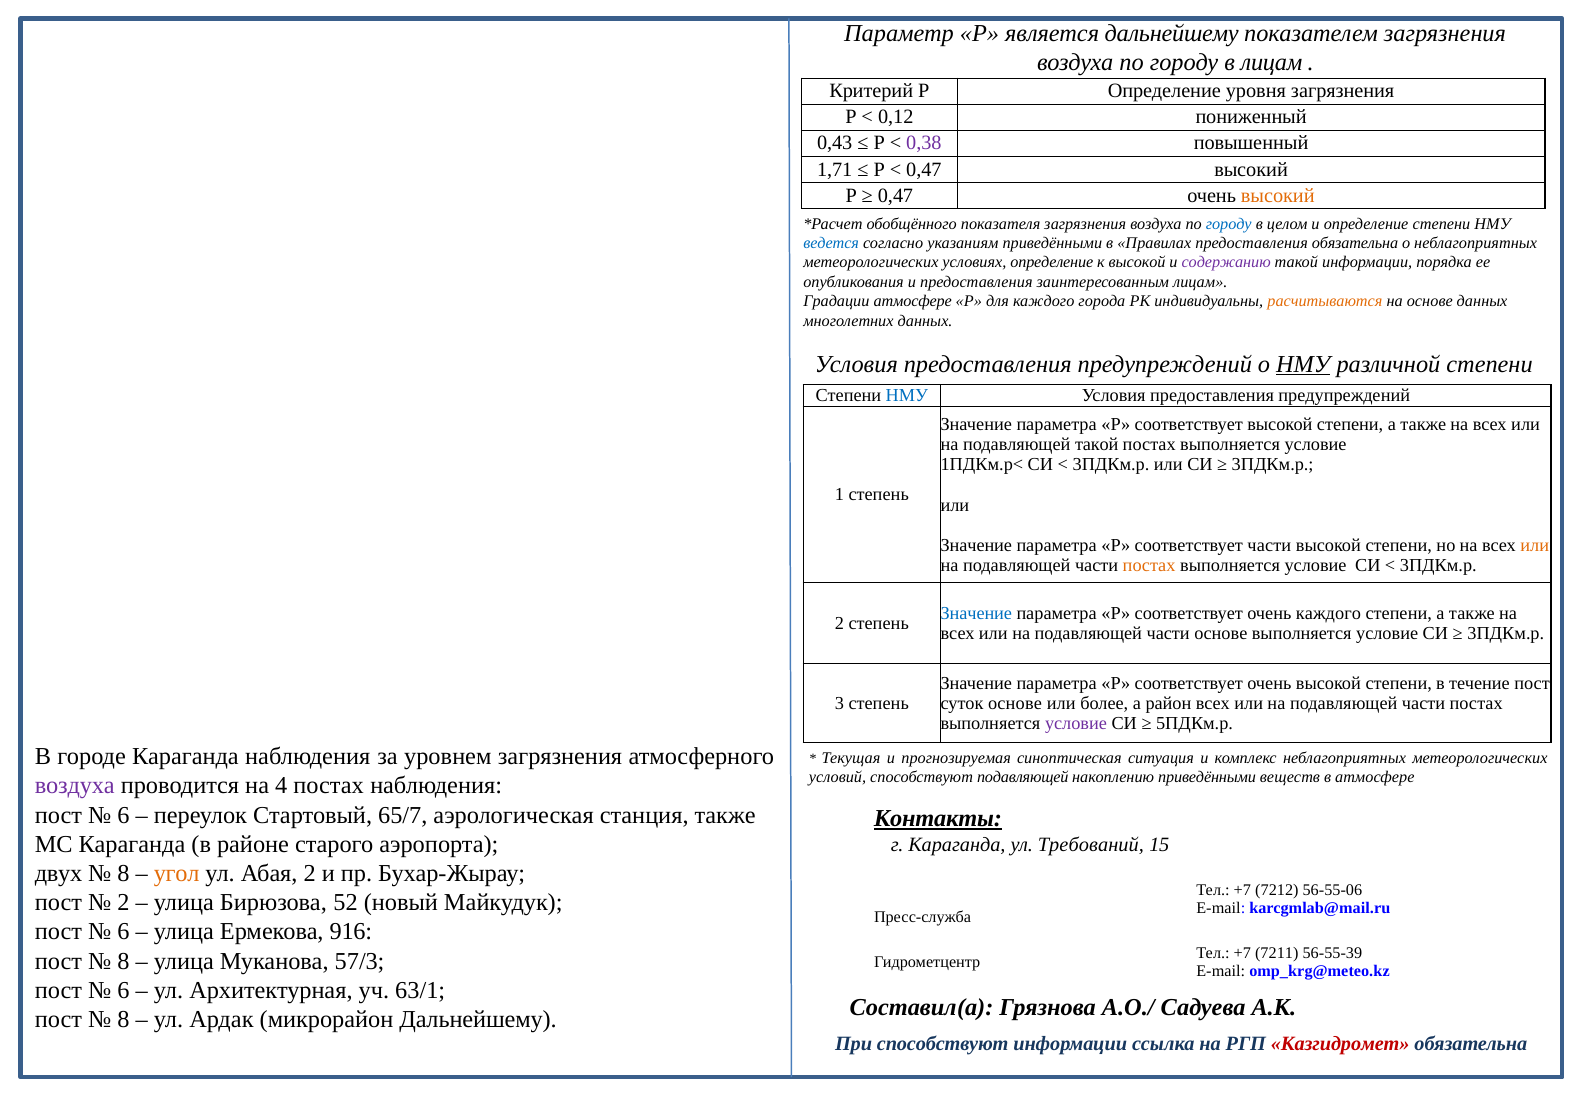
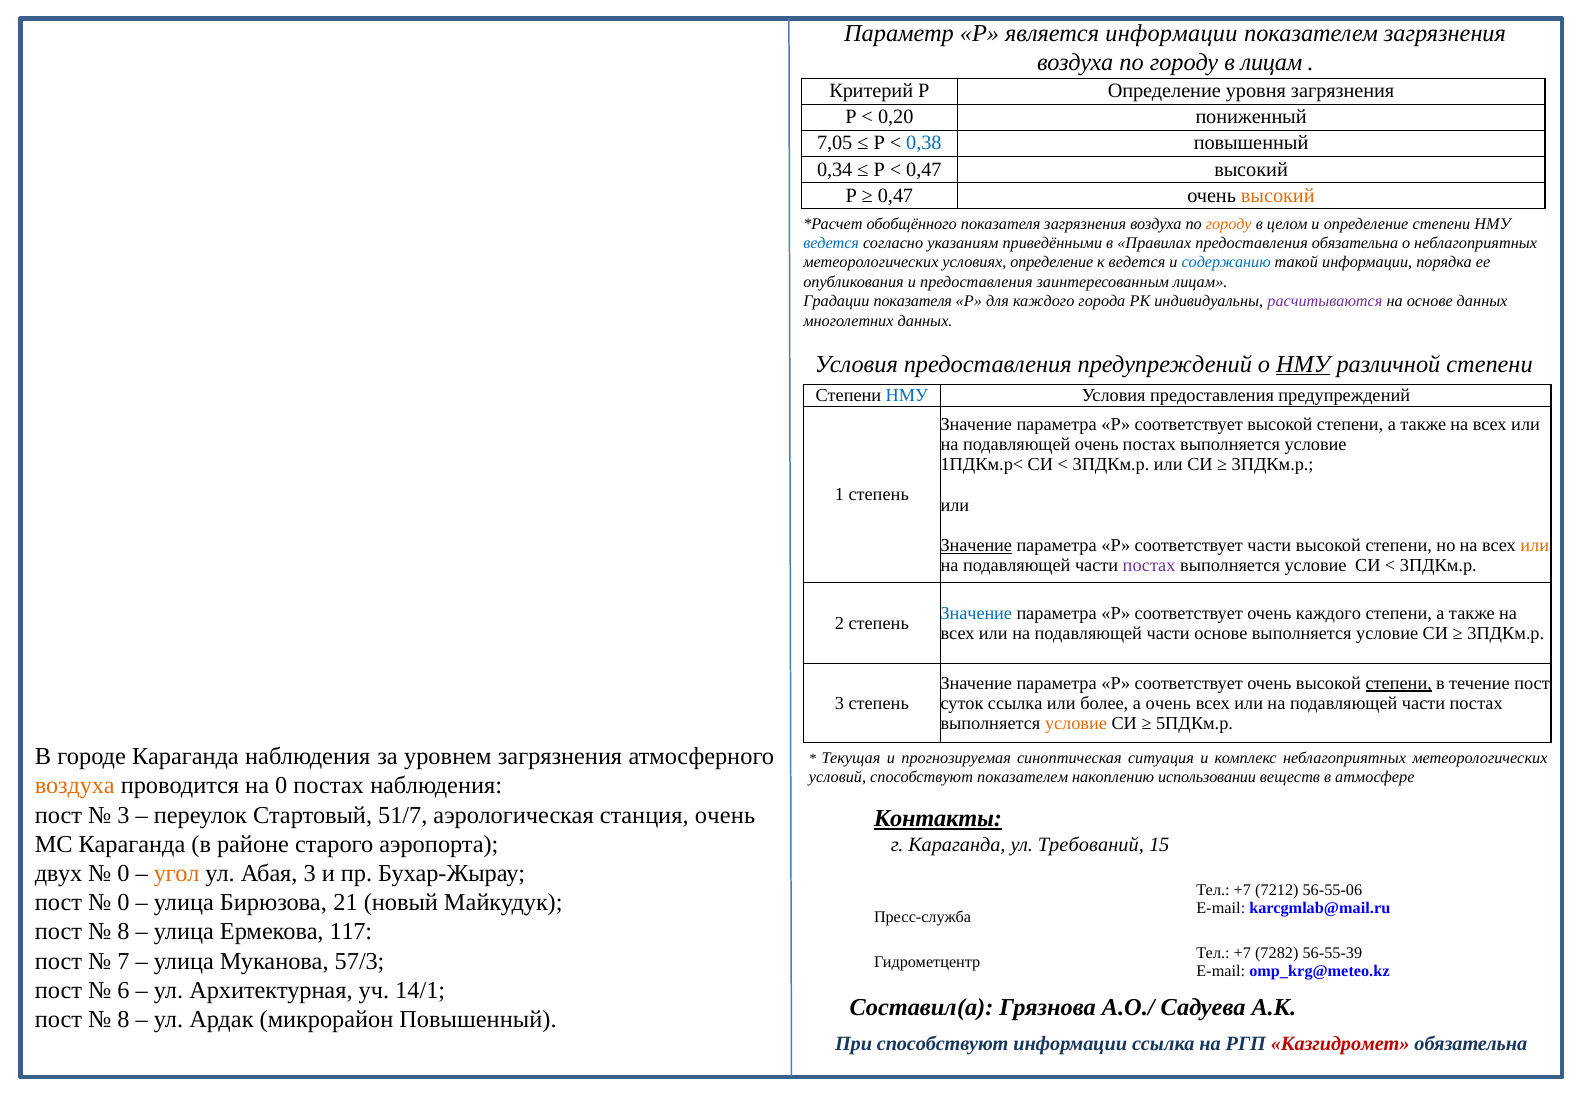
является дальнейшему: дальнейшему -> информации (1171, 34)
0,12: 0,12 -> 0,20 (896, 117)
0,43: 0,43 -> 7,05 (835, 143)
0,38 colour: purple -> blue (924, 143)
1,71: 1,71 -> 0,34 (835, 169)
городу colour: blue -> orange (1229, 224)
к высокой: высокой -> ведется (1137, 263)
содержанию colour: purple -> blue (1226, 263)
Градации атмосфере: атмосфере -> показателя (913, 302)
расчитываются colour: orange -> purple (1325, 302)
подавляющей такой: такой -> очень (1097, 444)
Значение underline: none -> present (976, 545)
постах colour: orange -> purple (1149, 566)
степени underline: none -> present (1399, 683)
суток основе: основе -> ссылка (1015, 703)
а район: район -> очень (1168, 703)
условие colour: purple -> orange (1076, 724)
способствуют подавляющей: подавляющей -> показателем (1023, 777)
накоплению приведёнными: приведёнными -> использовании (1207, 777)
воздуха colour: purple -> orange (75, 786)
на 4: 4 -> 0 (281, 786)
6: 6 -> 3 (123, 815)
65/7: 65/7 -> 51/7 (403, 815)
станция также: также -> очень (725, 815)
8: 8 -> 0 (123, 873)
Абая 2: 2 -> 3 (310, 873)
2: 2 -> 0 (123, 903)
52: 52 -> 21 (346, 903)
6: 6 -> 8 (123, 932)
916: 916 -> 117 (351, 932)
7211: 7211 -> 7282 (1277, 953)
8: 8 -> 7 (123, 961)
63/1: 63/1 -> 14/1 (420, 990)
микрорайон Дальнейшему: Дальнейшему -> Повышенный (478, 1020)
